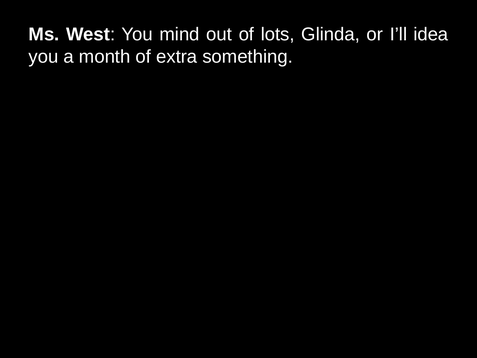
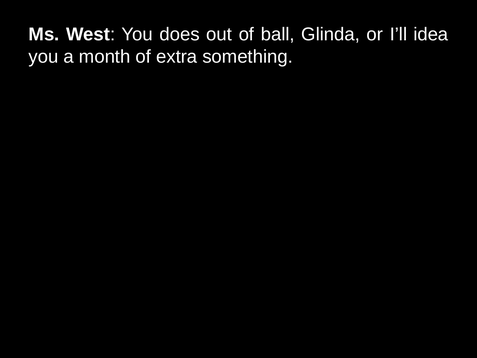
mind: mind -> does (180, 34)
lots: lots -> ball (278, 34)
